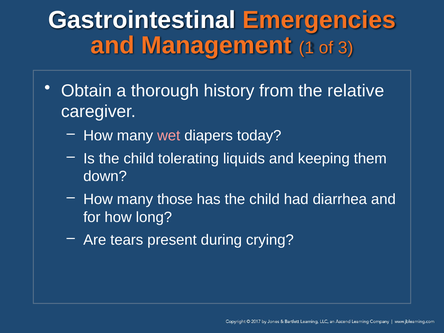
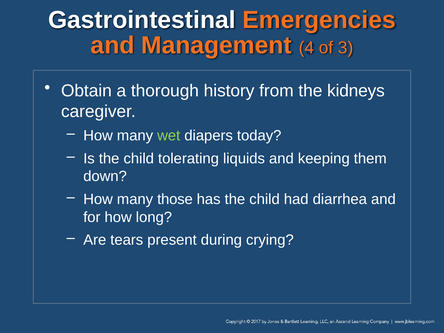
1: 1 -> 4 (306, 48)
relative: relative -> kidneys (356, 91)
wet colour: pink -> light green (169, 136)
